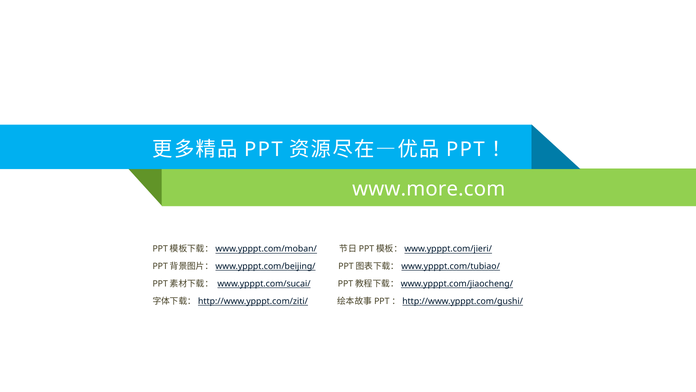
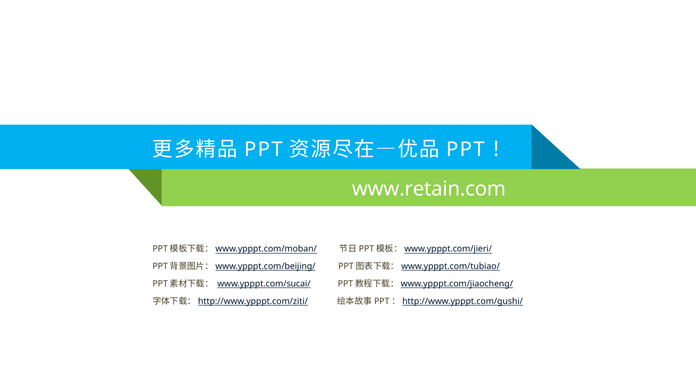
www.more.com: www.more.com -> www.retain.com (429, 189)
